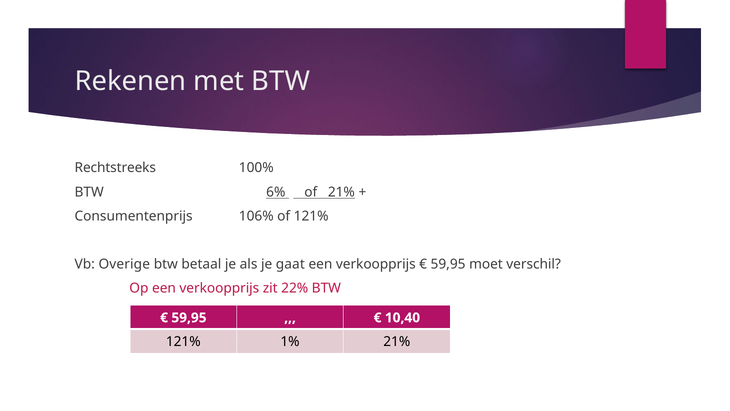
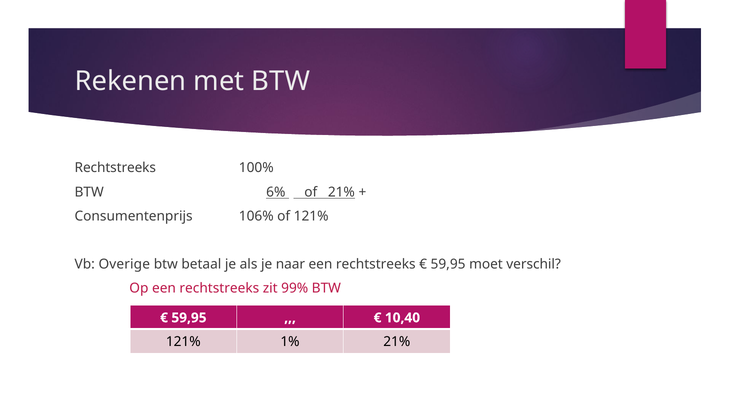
gaat: gaat -> naar (290, 264)
verkoopprijs: verkoopprijs -> rechtstreeks (376, 264)
Op een verkoopprijs: verkoopprijs -> rechtstreeks (219, 288)
22%: 22% -> 99% (295, 288)
